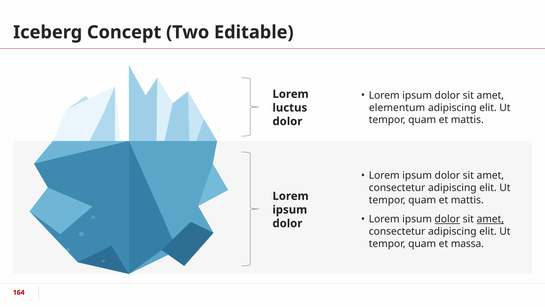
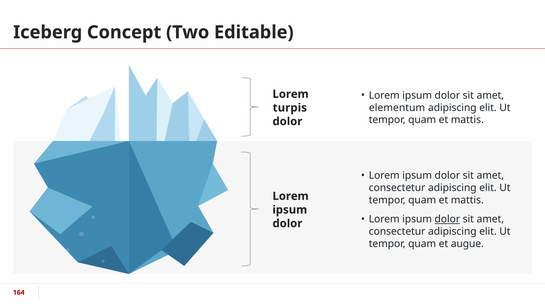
luctus: luctus -> turpis (290, 108)
amet underline: present -> none (490, 219)
massa: massa -> augue (467, 243)
